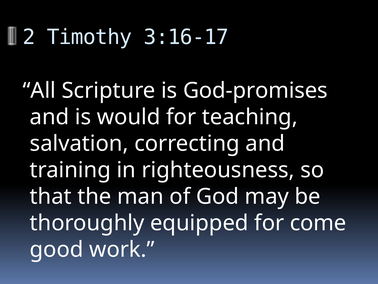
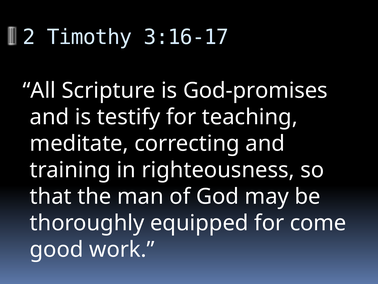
would: would -> testify (129, 117)
salvation: salvation -> meditate (79, 143)
